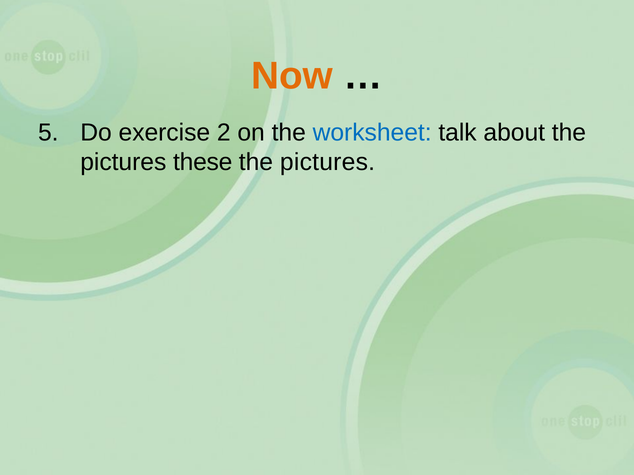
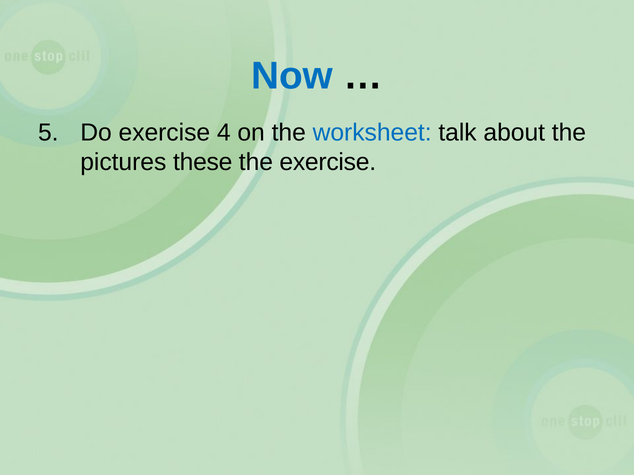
Now colour: orange -> blue (292, 76)
2: 2 -> 4 (224, 133)
pictures: pictures -> exercise (328, 162)
